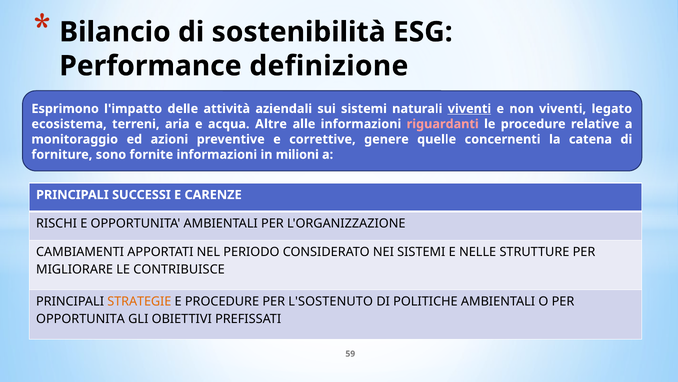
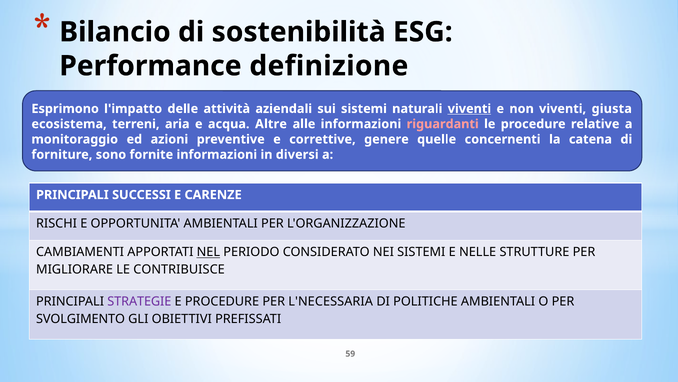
legato: legato -> giusta (612, 109)
milioni: milioni -> diversi (297, 154)
NEL underline: none -> present (208, 252)
STRATEGIE colour: orange -> purple (139, 301)
L'SOSTENUTO: L'SOSTENUTO -> L'NECESSARIA (331, 301)
OPPORTUNITA: OPPORTUNITA -> SVOLGIMENTO (81, 319)
